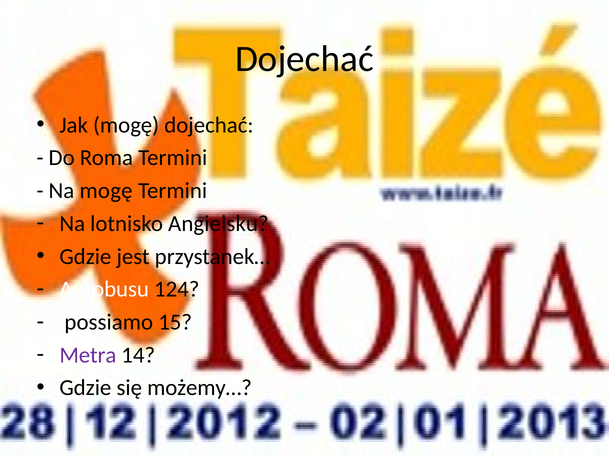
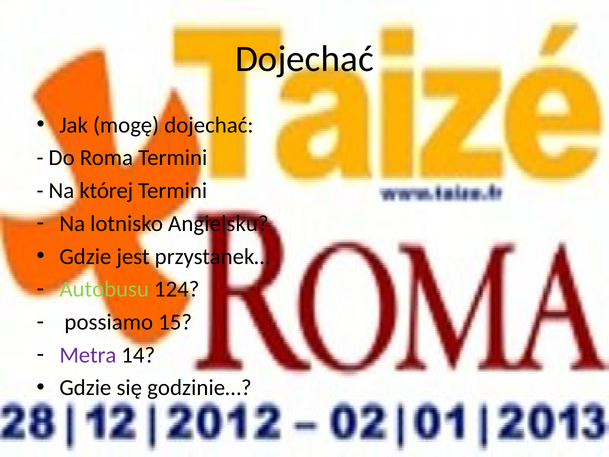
Na mogę: mogę -> której (106, 191)
Autobusu colour: white -> light green (104, 289)
możemy…: możemy… -> godzinie… (199, 388)
